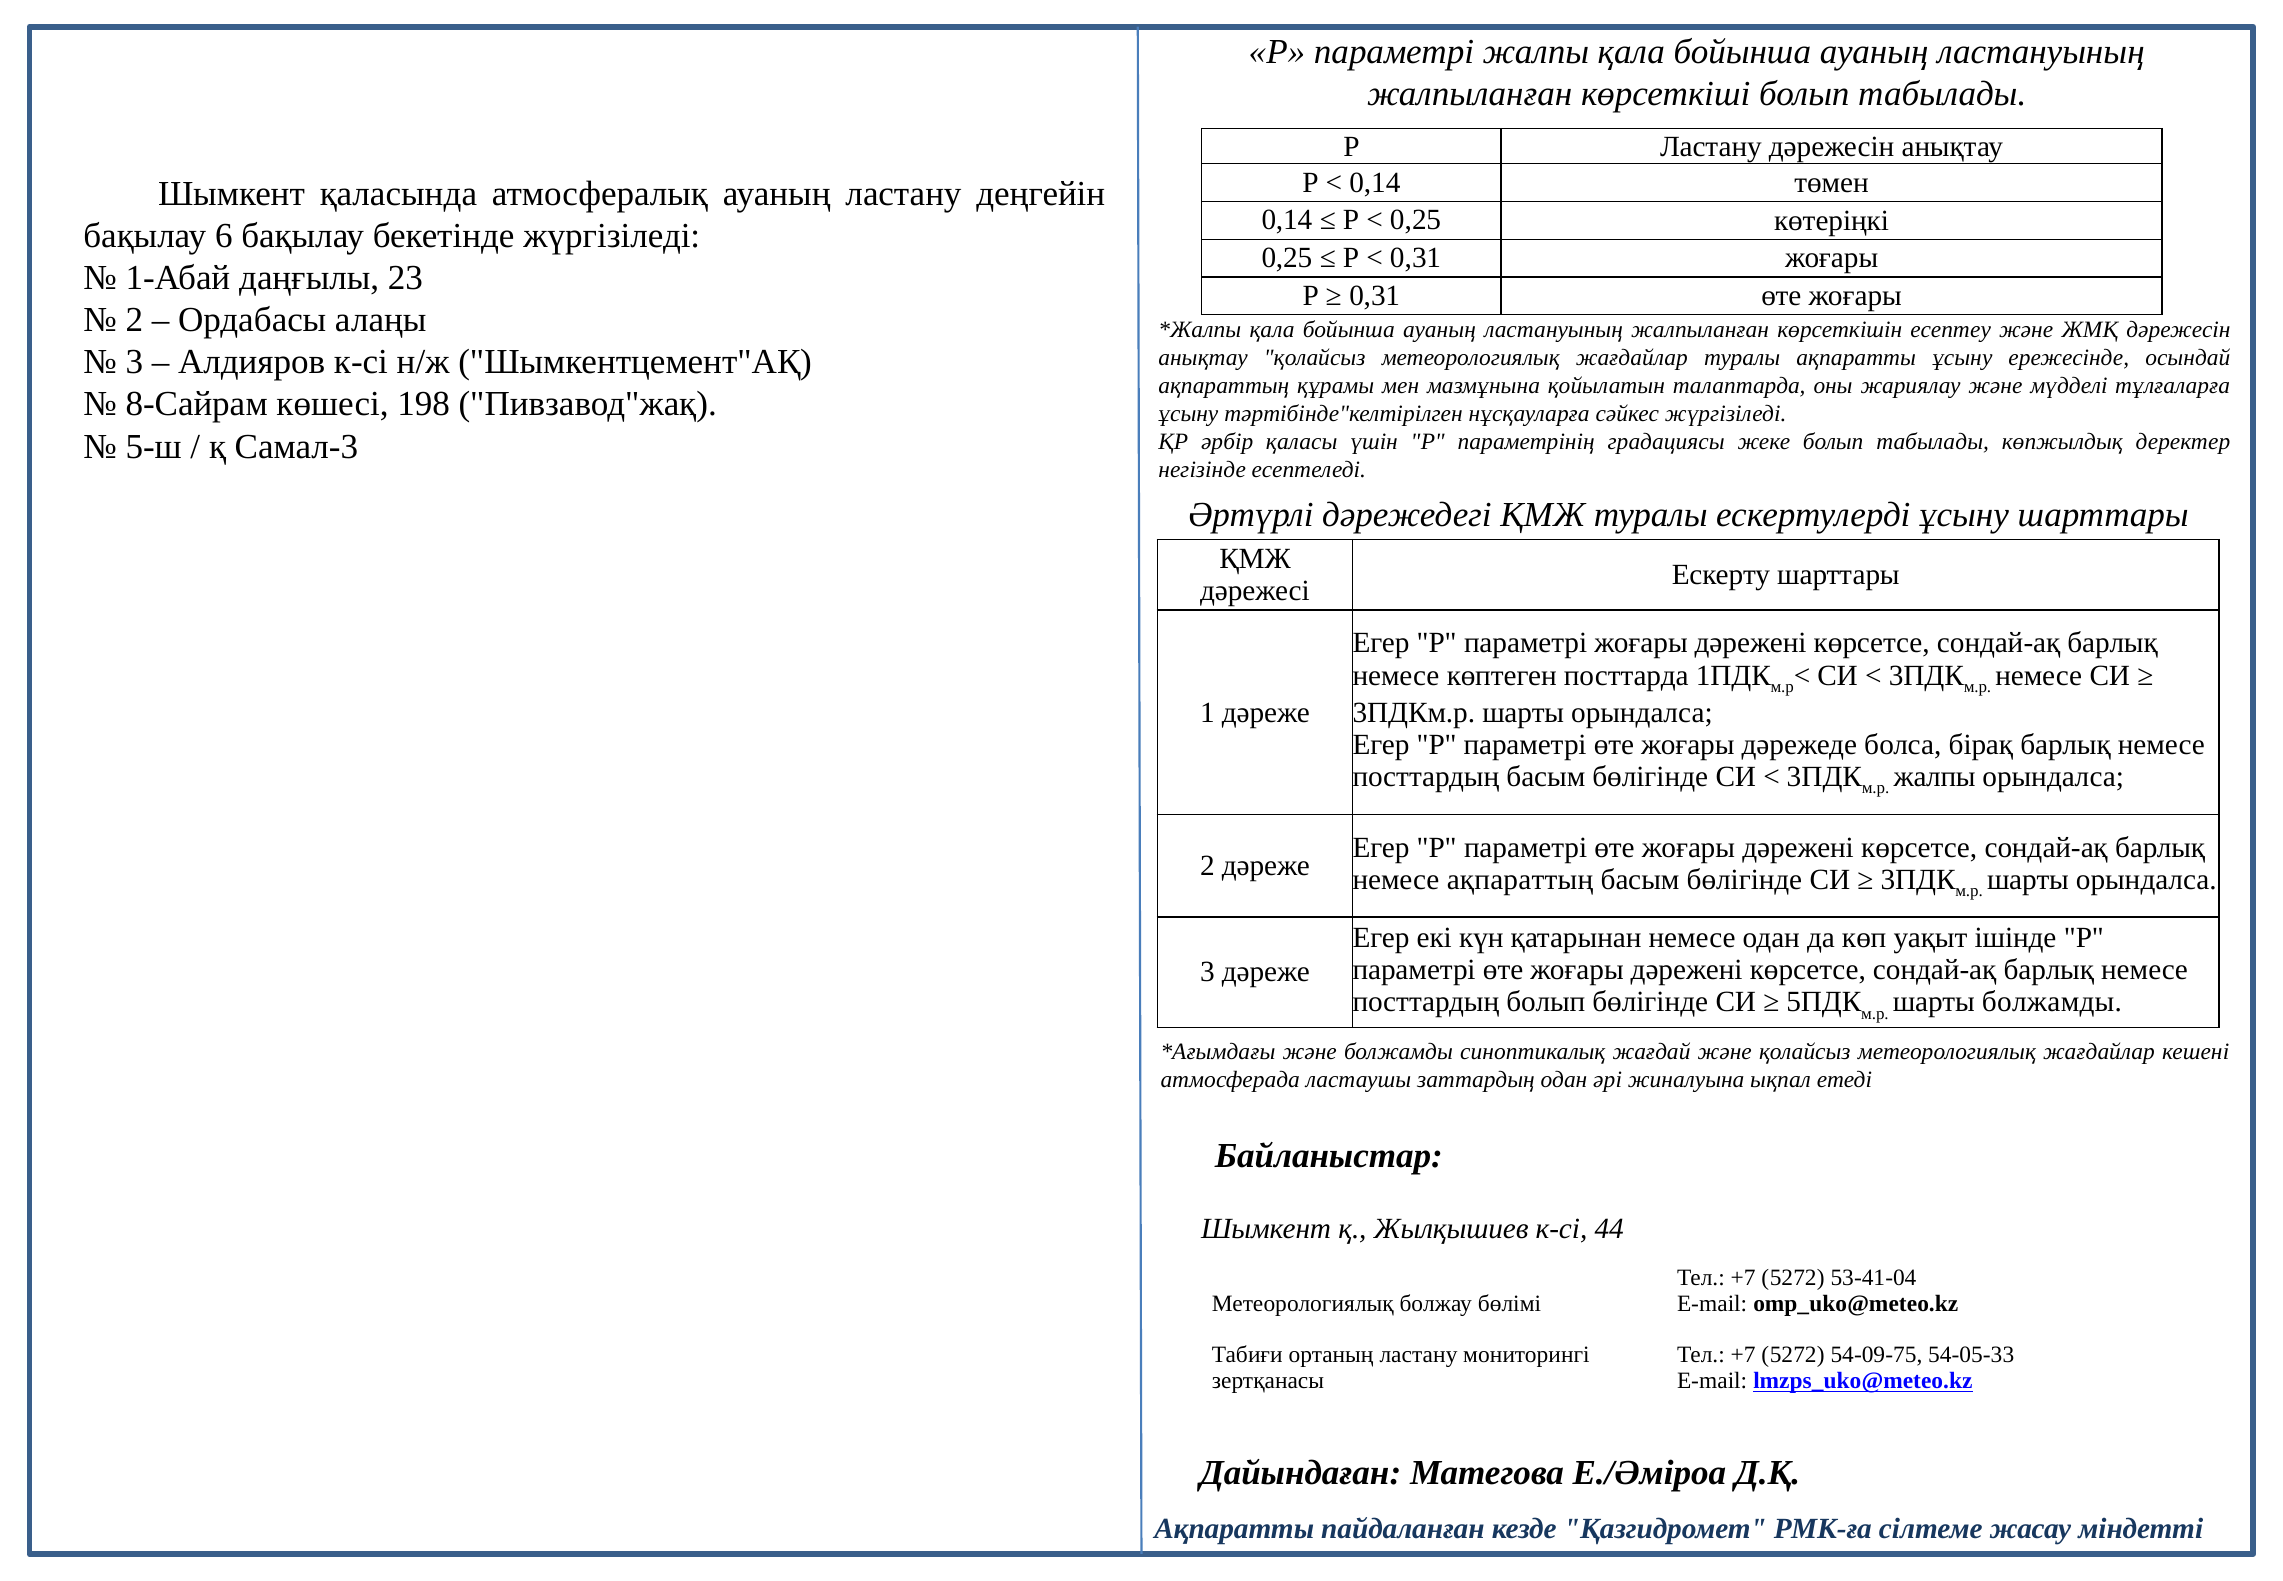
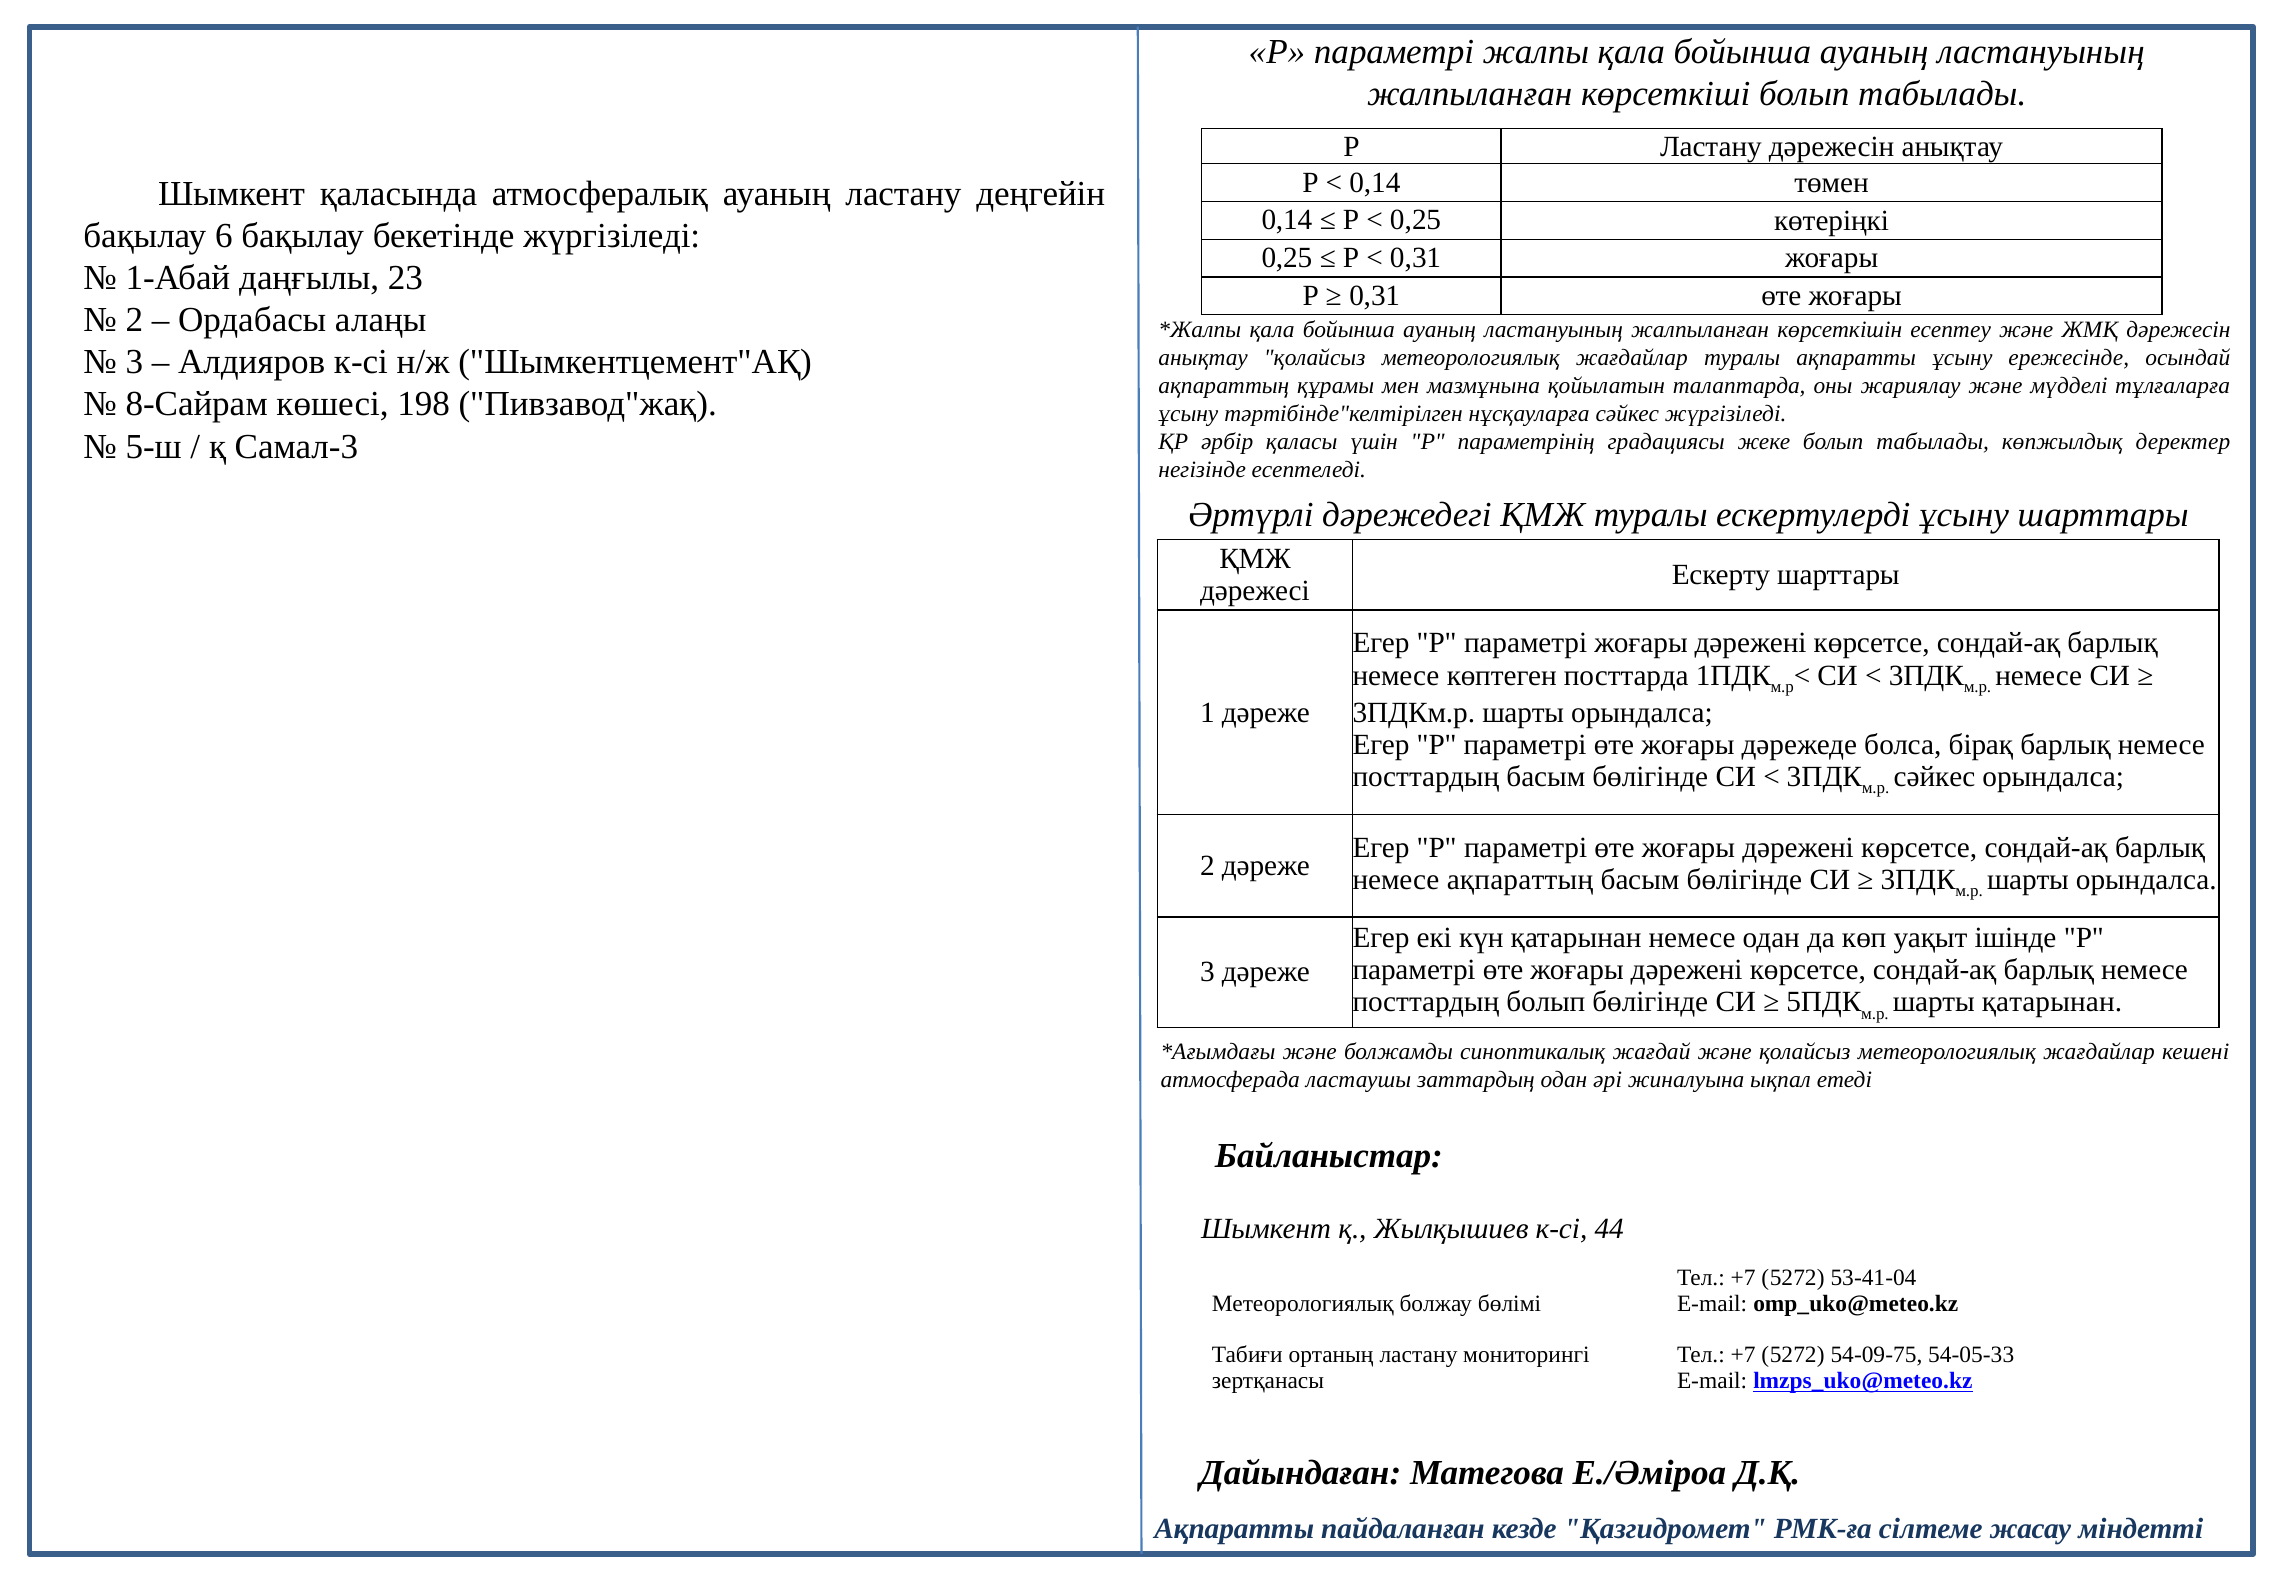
жалпы: жалпы -> сәйкес (1934, 777)
шарты болжамды: болжамды -> қатарынан (2052, 1002)
